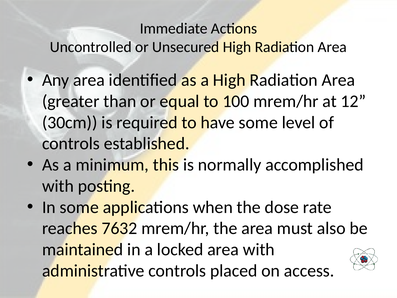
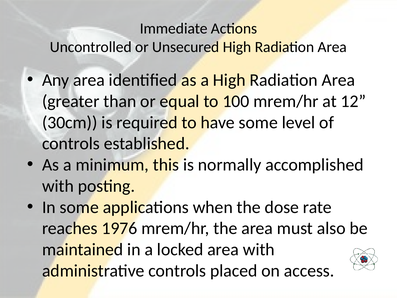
7632: 7632 -> 1976 (119, 228)
